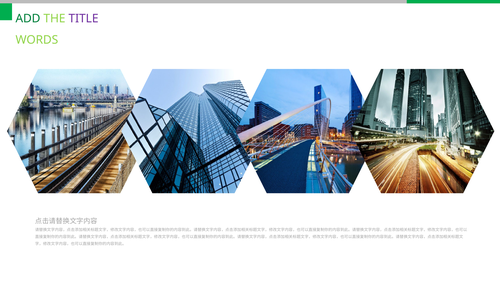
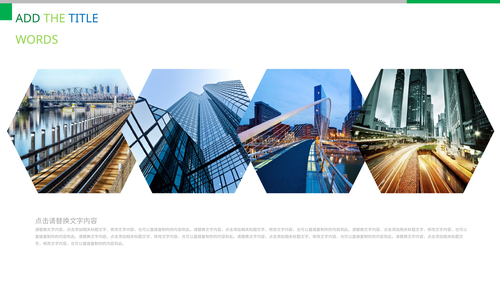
TITLE colour: purple -> blue (84, 18)
